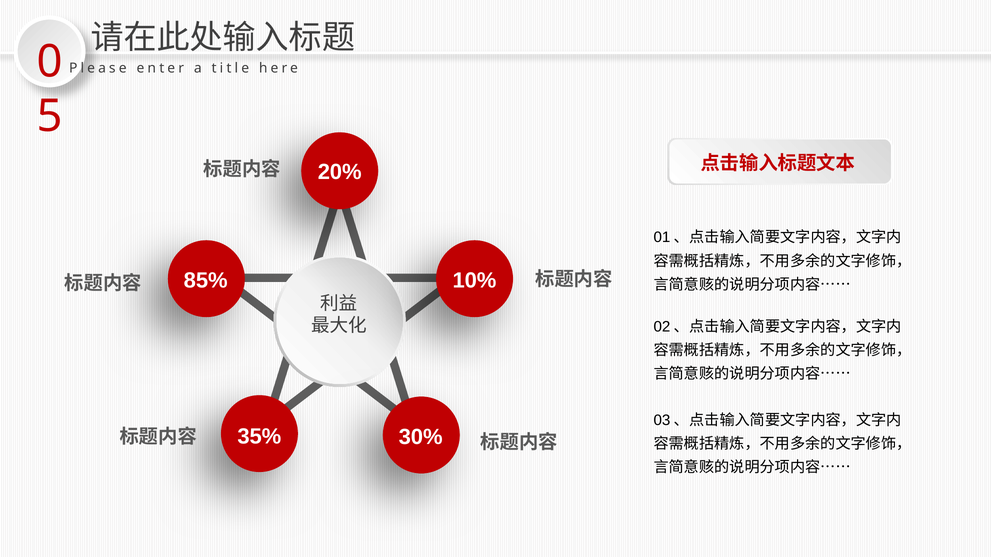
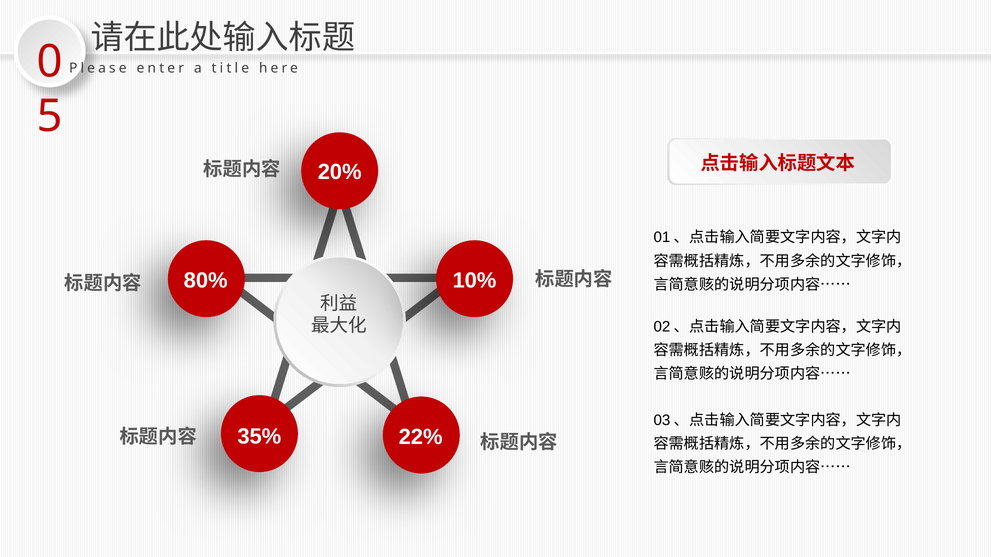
85%: 85% -> 80% (206, 281)
30%: 30% -> 22% (421, 438)
